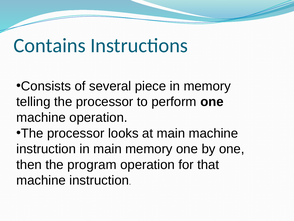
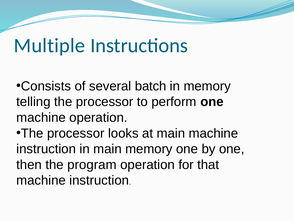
Contains: Contains -> Multiple (49, 46)
piece: piece -> batch (151, 86)
